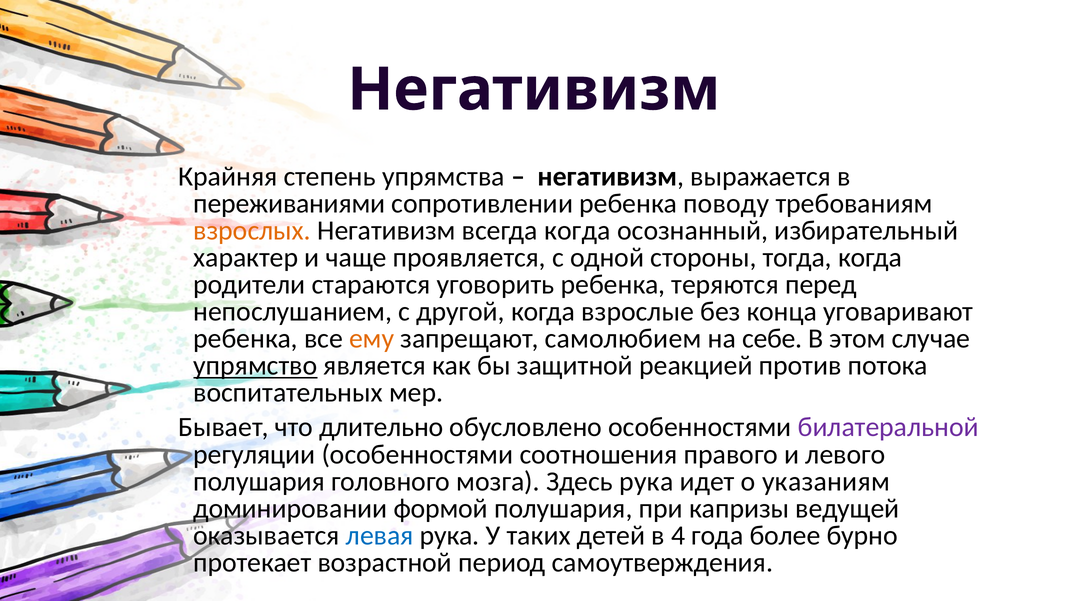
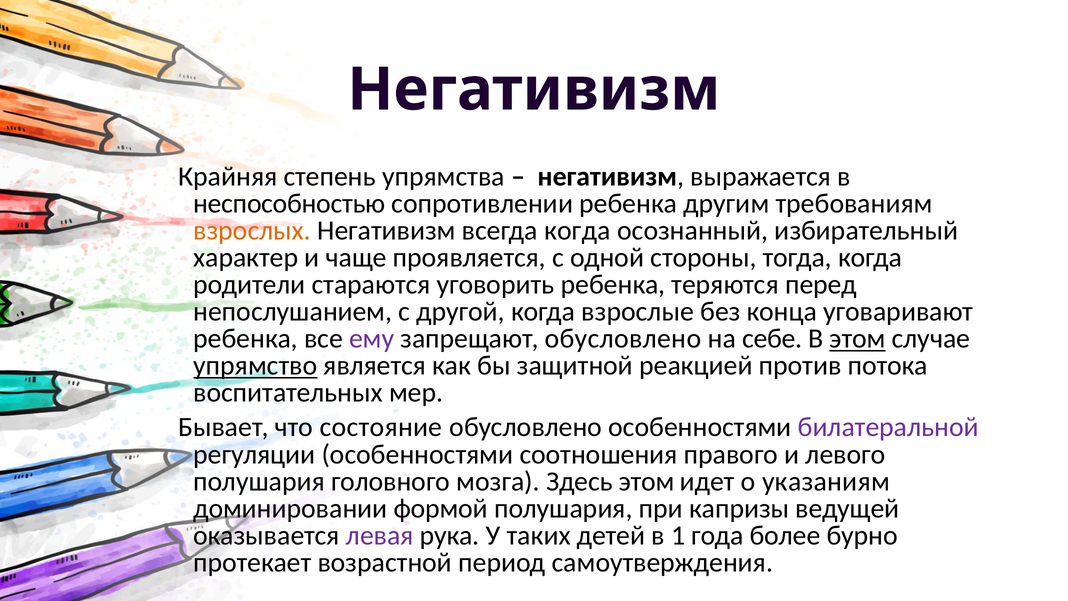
переживаниями: переживаниями -> неспособностью (289, 203)
поводу: поводу -> другим (726, 203)
ему colour: orange -> purple (372, 339)
запрещают самолюбием: самолюбием -> обусловлено (623, 339)
этом underline: none -> present (857, 339)
длительно: длительно -> состояние (381, 427)
Здесь рука: рука -> этом (647, 481)
левая colour: blue -> purple (380, 535)
4: 4 -> 1 (678, 535)
